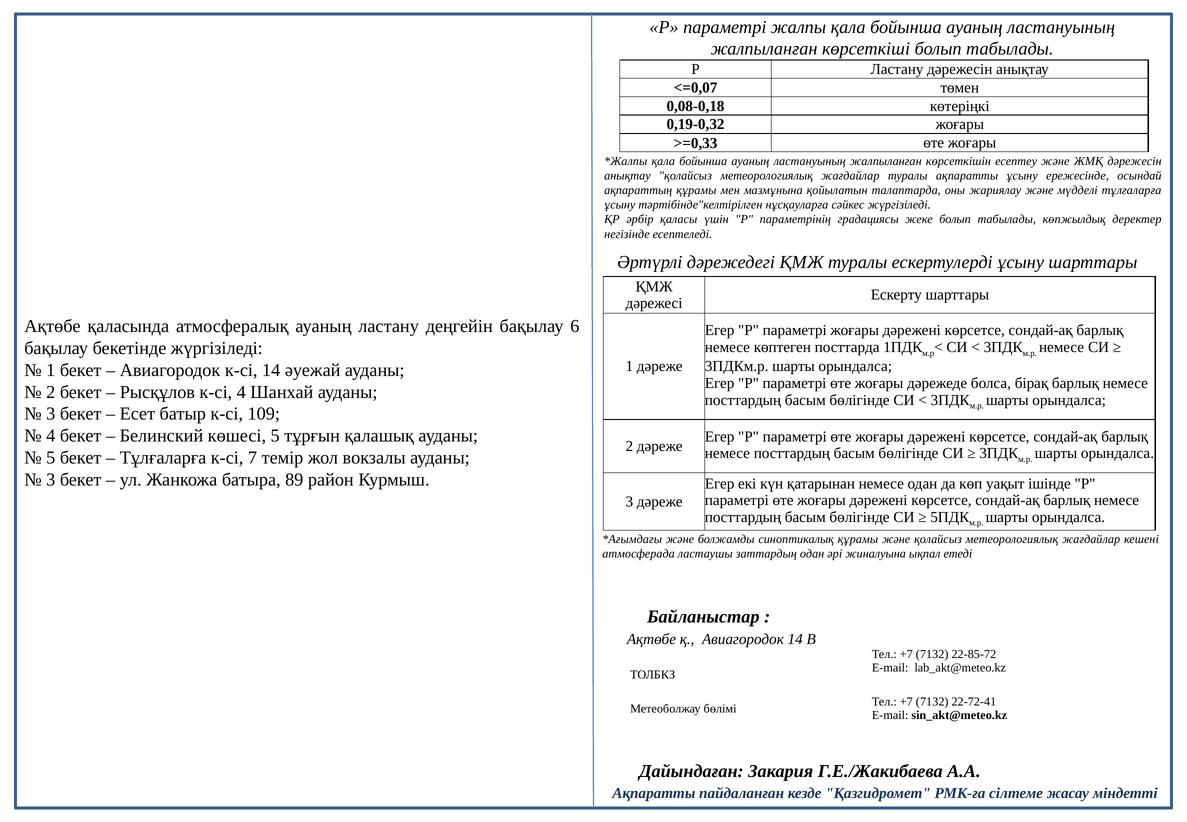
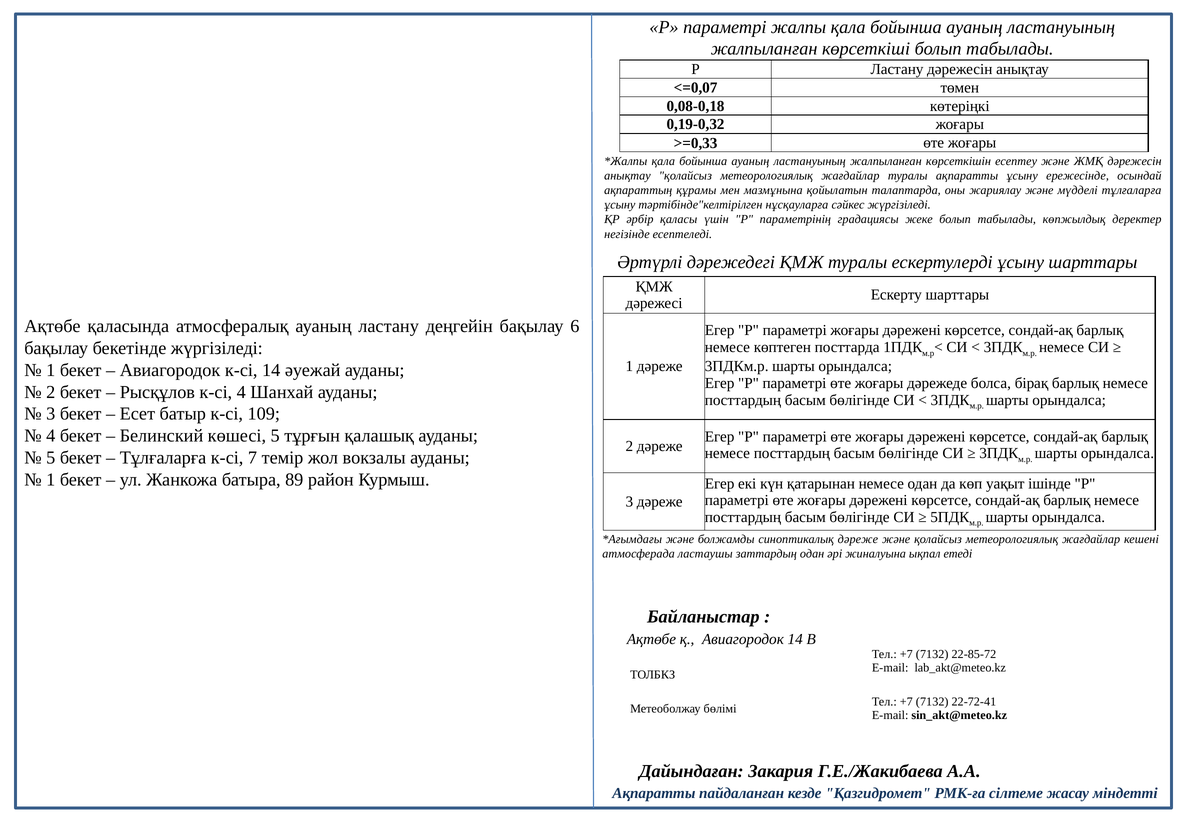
3: 3 -> 1 (51, 480)
синоптикалық құрамы: құрамы -> дәреже (858, 539)
